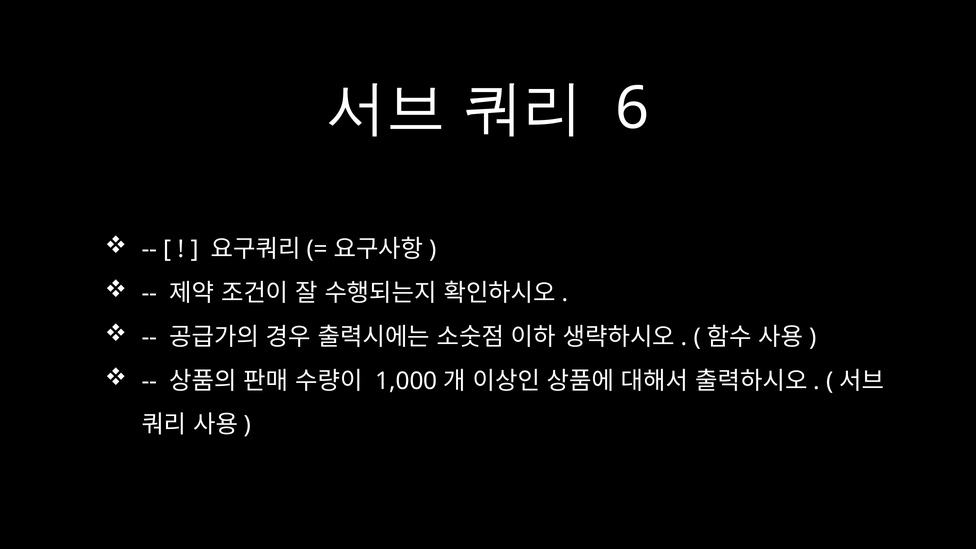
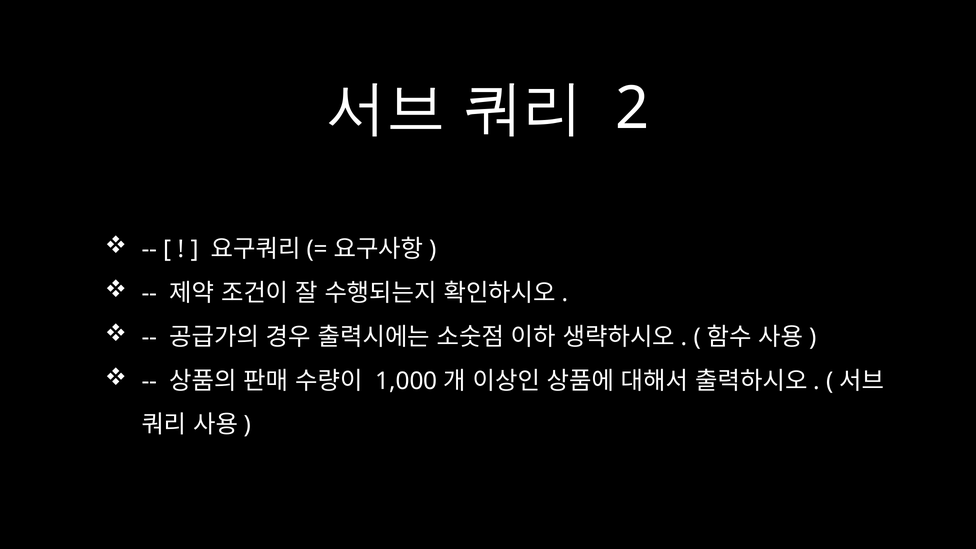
6: 6 -> 2 (633, 109)
